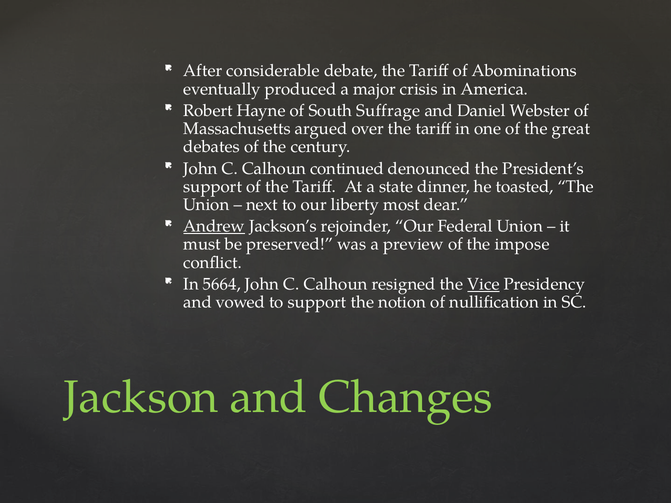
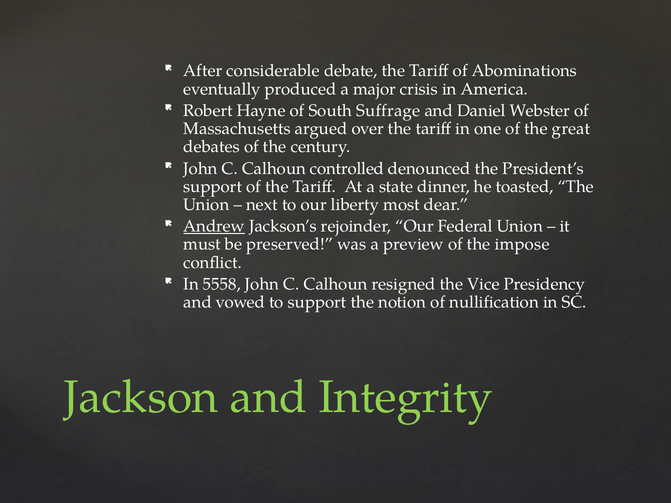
continued: continued -> controlled (347, 169)
5664: 5664 -> 5558 (222, 284)
Vice underline: present -> none (484, 284)
Changes: Changes -> Integrity (406, 397)
